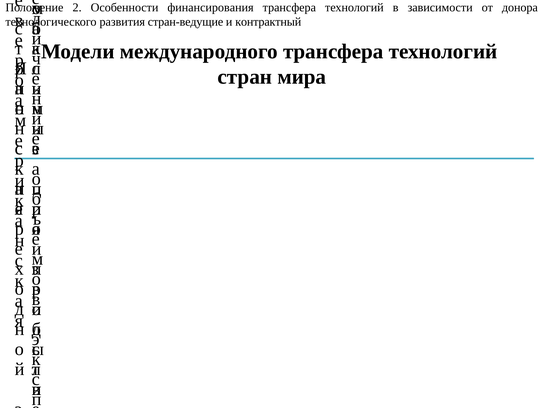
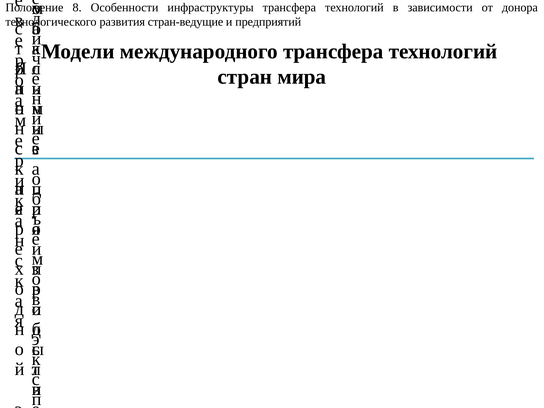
2: 2 -> 8 (77, 7)
финансирования: финансирования -> инфраструктуры (211, 7)
контрактный: контрактный -> предприятий (268, 22)
